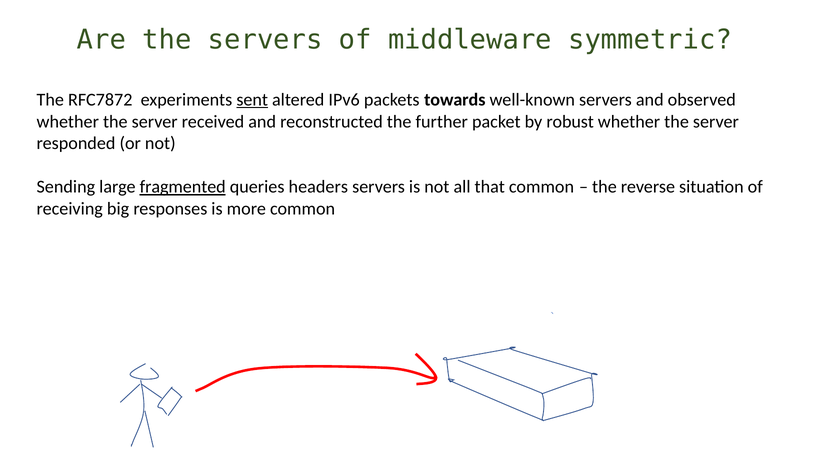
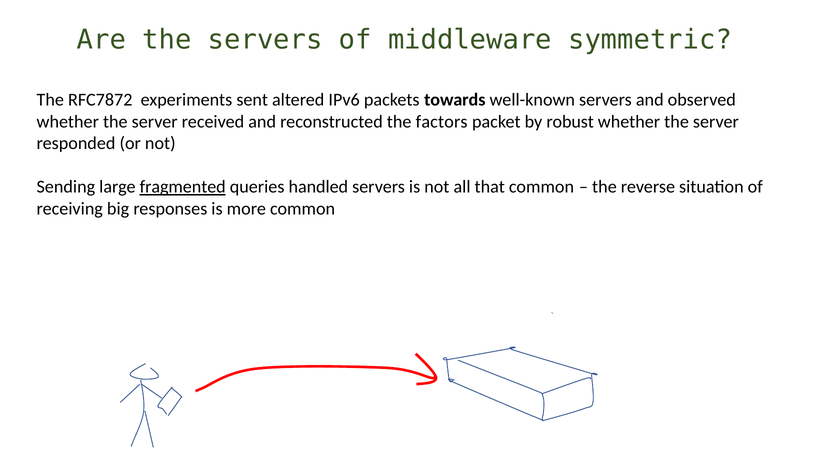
sent underline: present -> none (252, 100)
further: further -> factors (442, 122)
headers: headers -> handled (318, 187)
